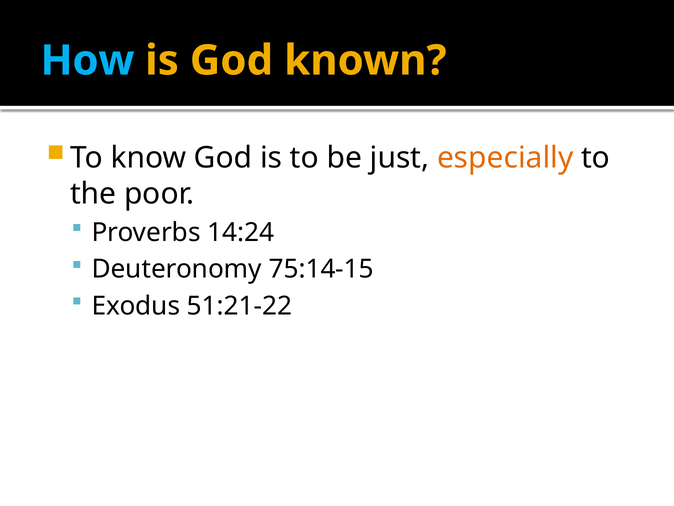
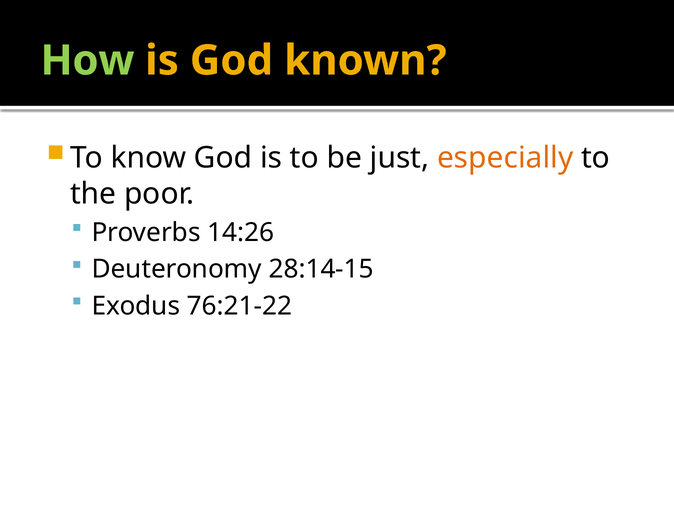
How colour: light blue -> light green (87, 61)
14:24: 14:24 -> 14:26 (241, 232)
75:14-15: 75:14-15 -> 28:14-15 (321, 269)
51:21-22: 51:21-22 -> 76:21-22 (240, 306)
